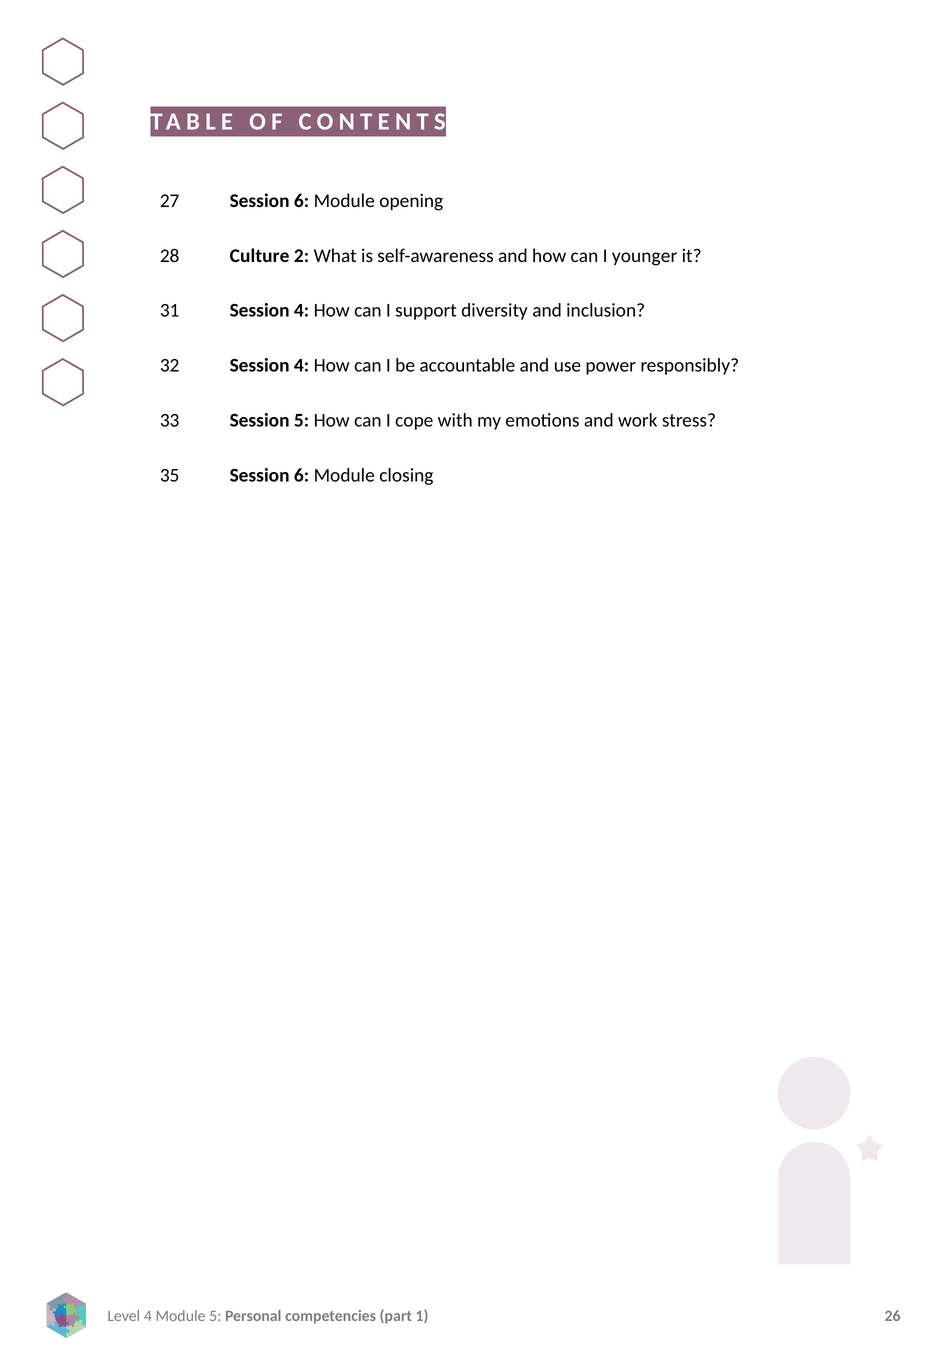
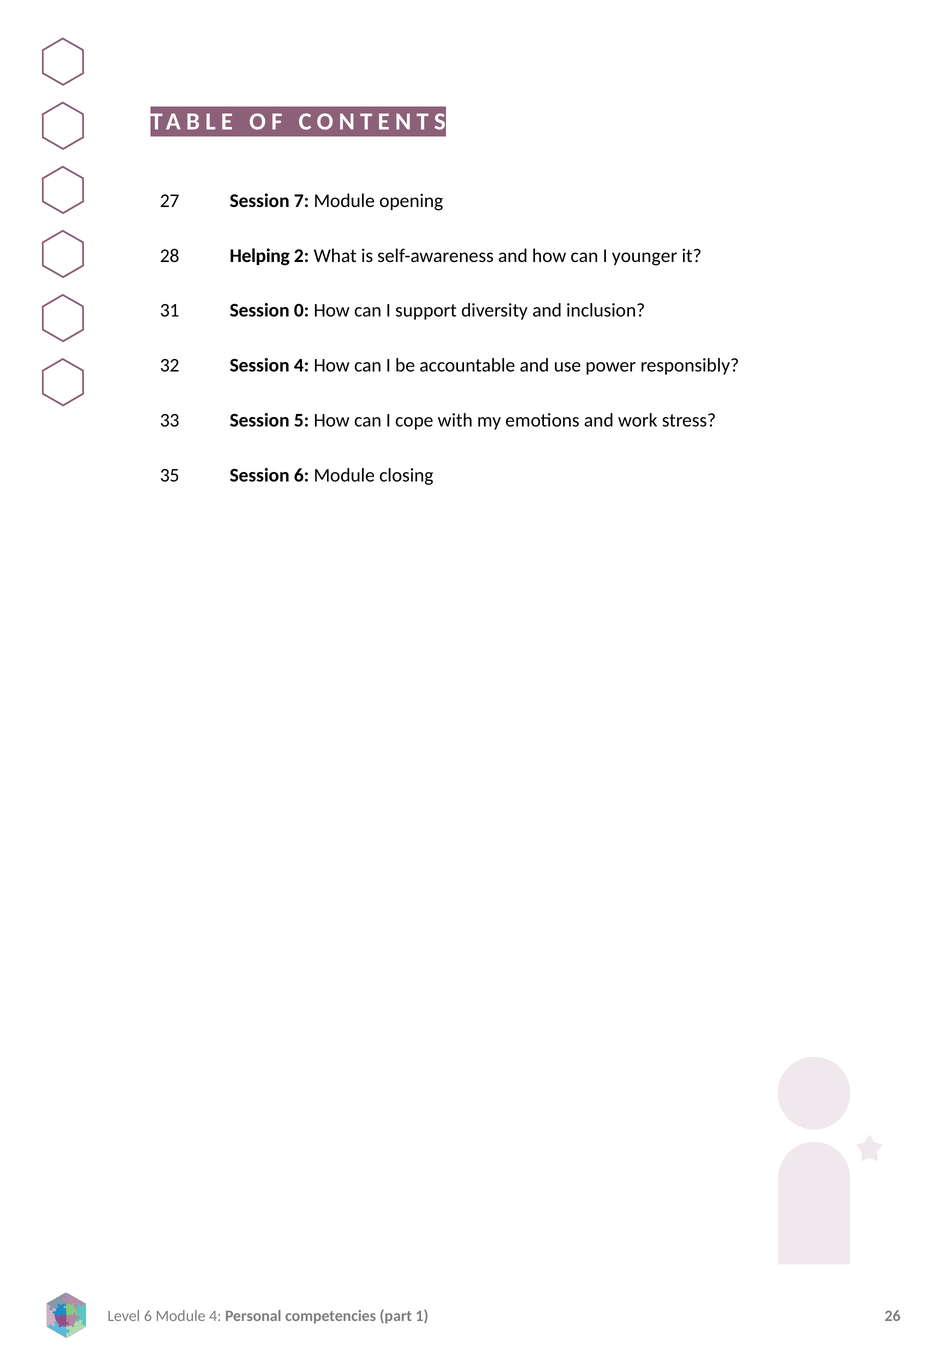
6: 6 -> 7 (302, 201)
Culture: Culture -> Helping (260, 256)
4: 4 -> 0 (302, 311)
4: 4 -> 6 (148, 1316)
Module 5: 5 -> 4 (215, 1316)
